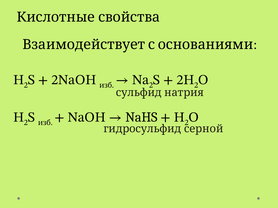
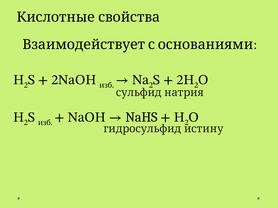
серной: серной -> истину (204, 129)
